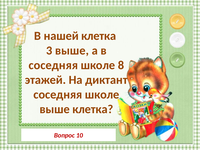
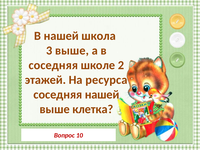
нашей клетка: клетка -> школа (99, 36)
8: 8 -> 2 (121, 65)
диктант: диктант -> ресурса (106, 80)
школе: школе -> нашей (102, 95)
